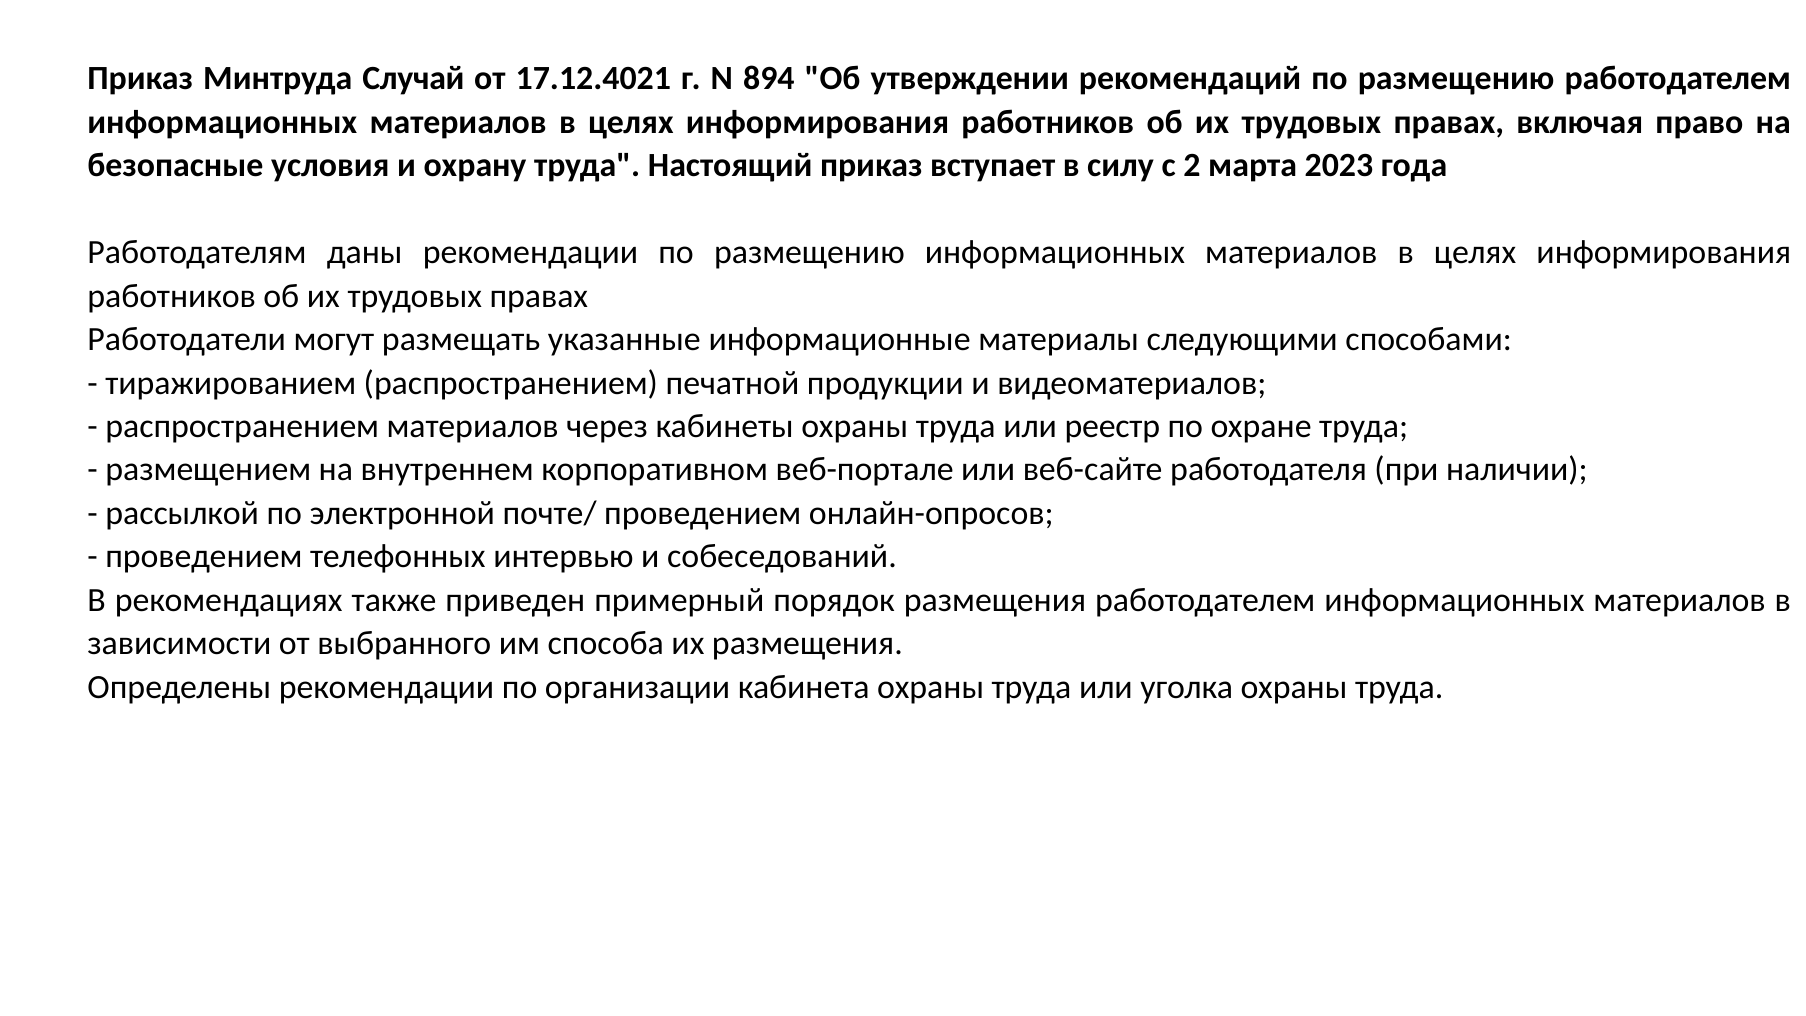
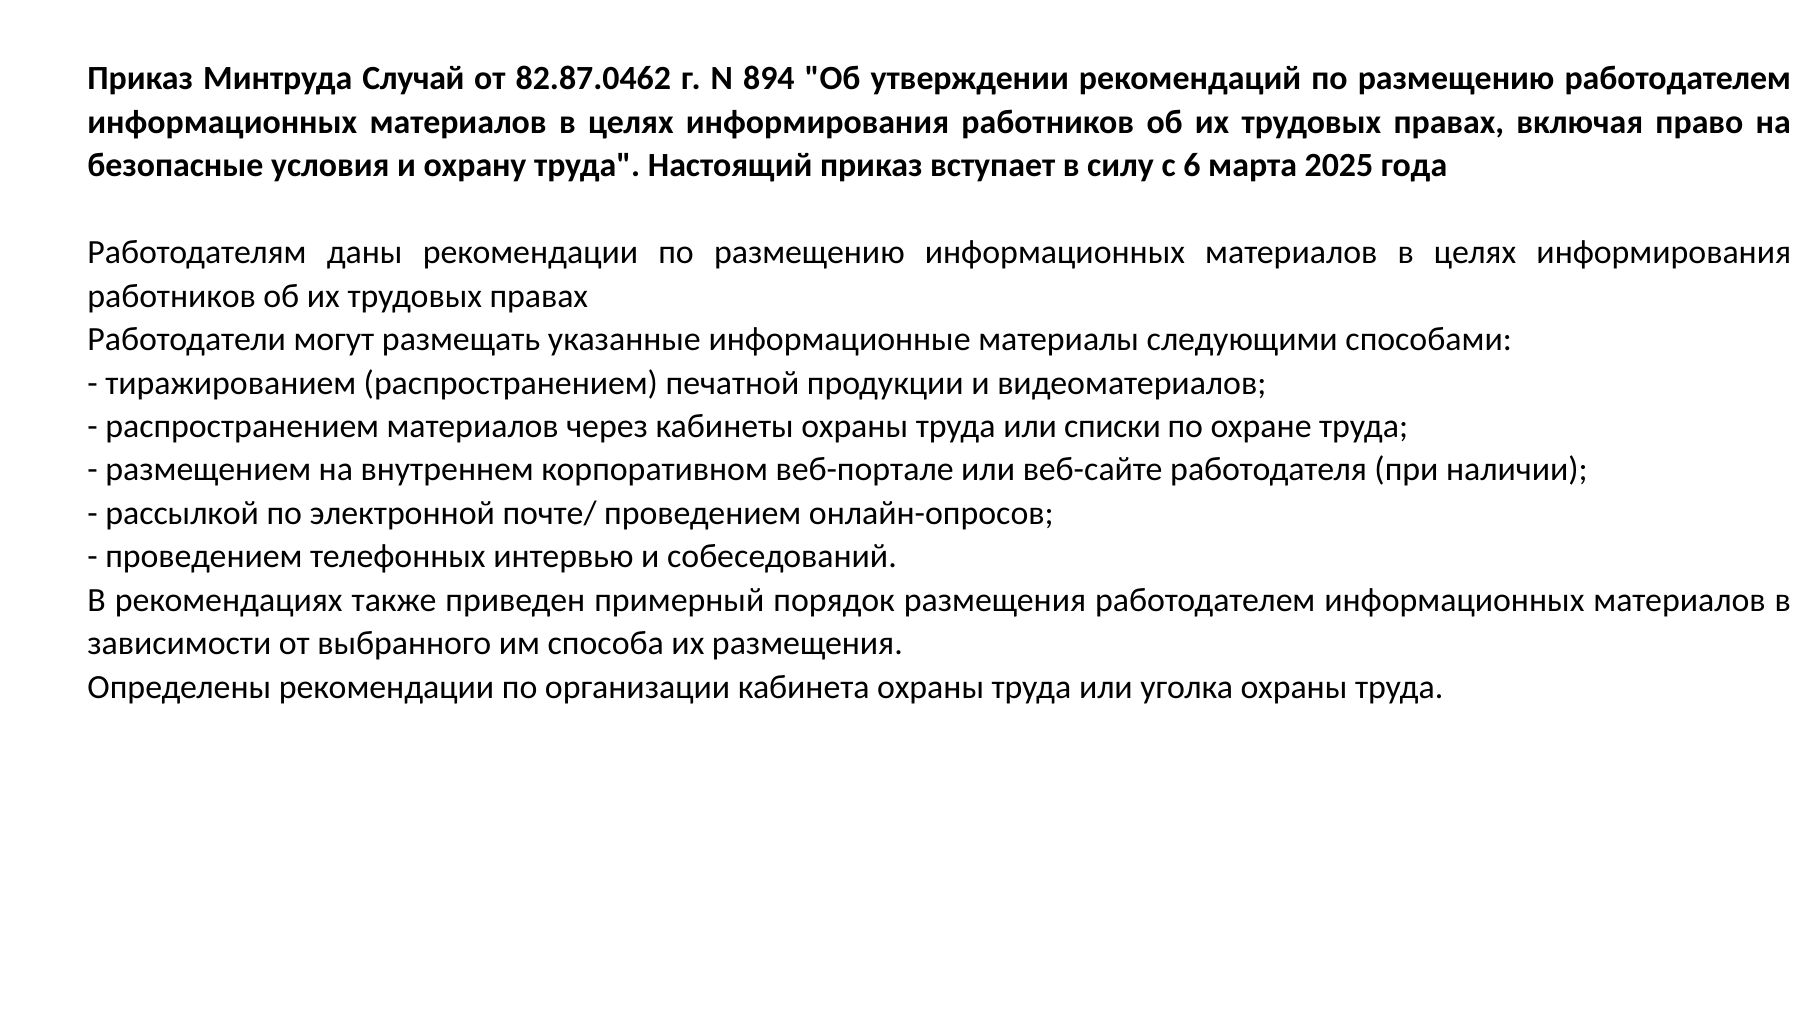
17.12.4021: 17.12.4021 -> 82.87.0462 (593, 79)
2: 2 -> 6 (1192, 165)
2023: 2023 -> 2025 (1339, 165)
реестр: реестр -> списки (1112, 426)
